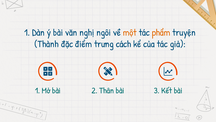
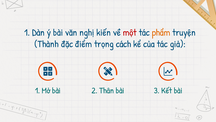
ngôi: ngôi -> kiến (104, 32)
một colour: orange -> red (130, 32)
trưng: trưng -> trọng (104, 44)
